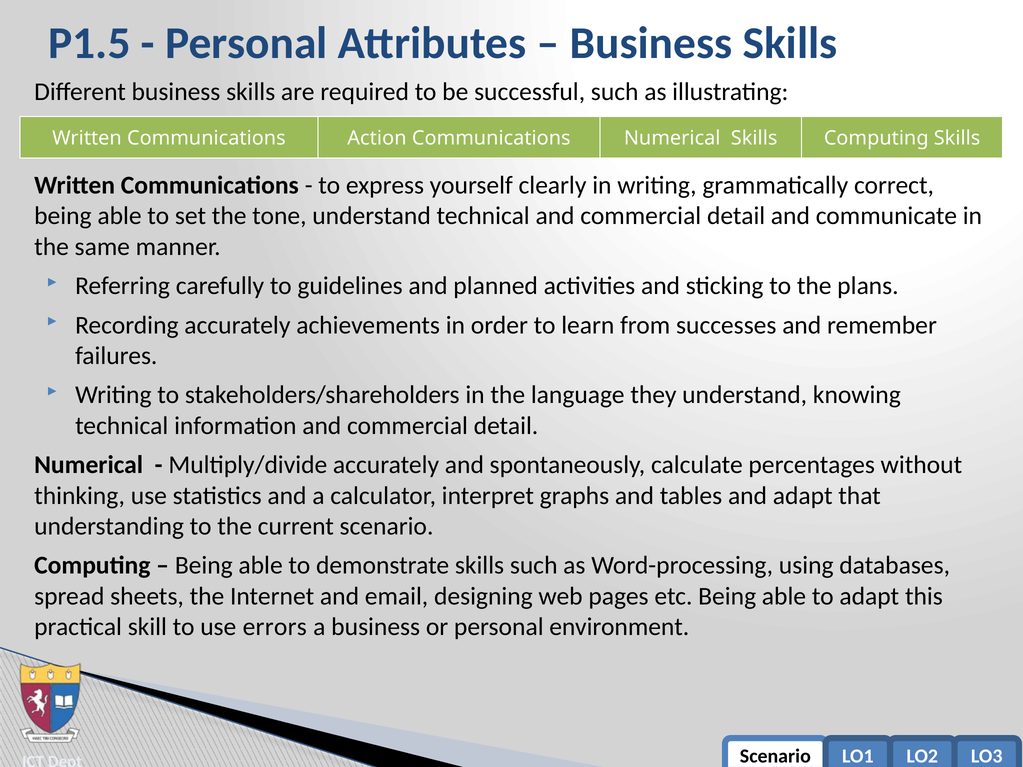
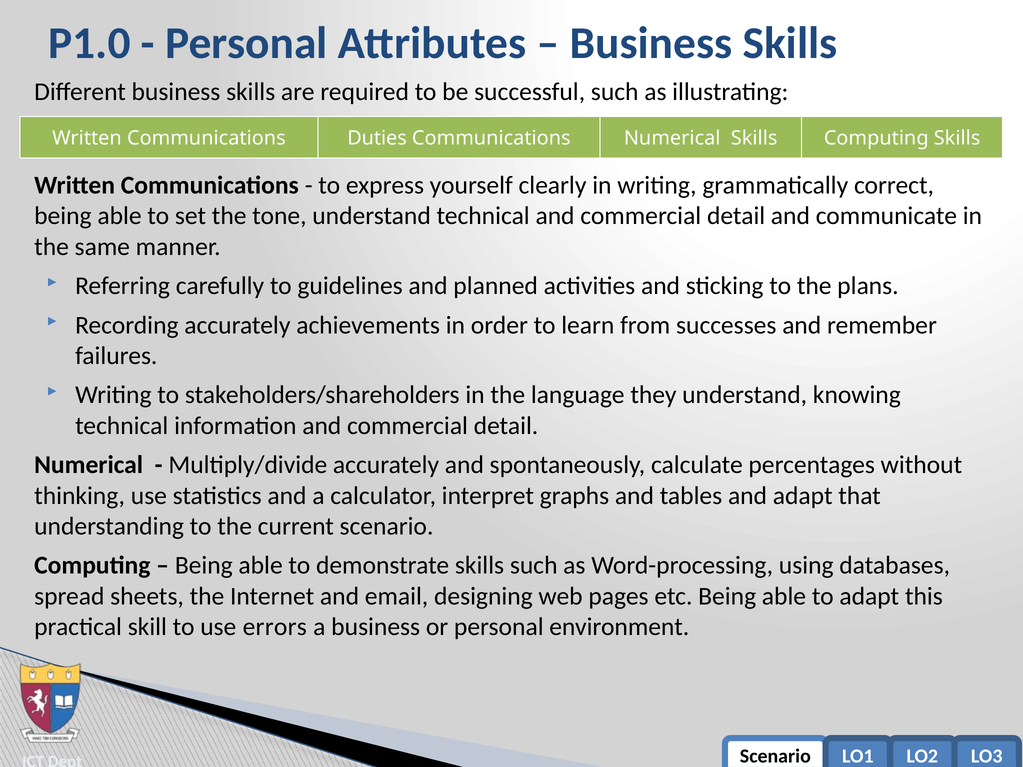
P1.5: P1.5 -> P1.0 (89, 43)
Action: Action -> Duties (377, 138)
